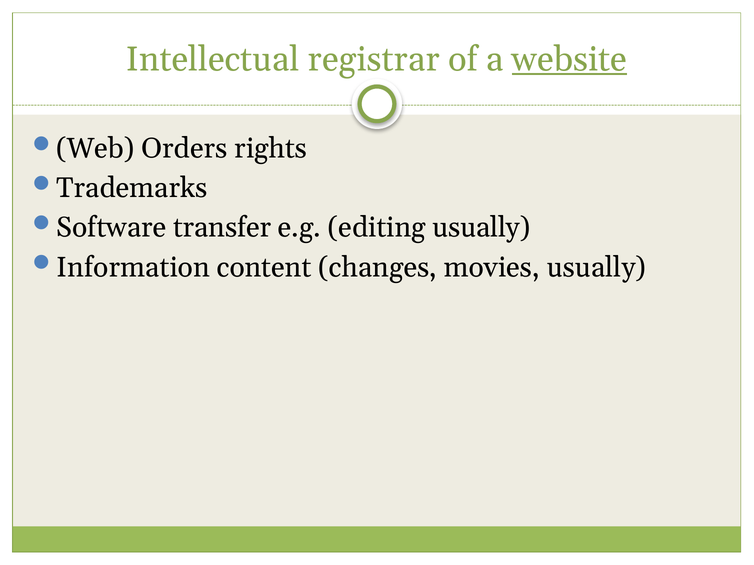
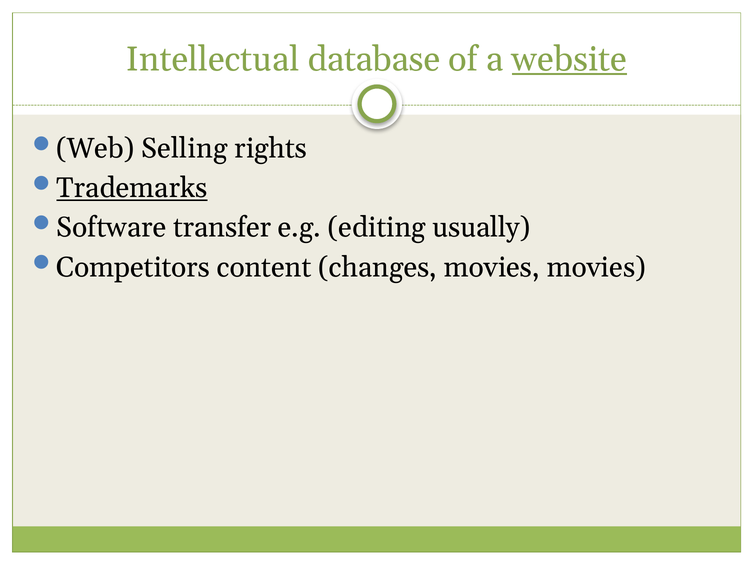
registrar: registrar -> database (374, 59)
Orders: Orders -> Selling (184, 149)
Trademarks underline: none -> present (132, 188)
Information: Information -> Competitors (133, 267)
movies usually: usually -> movies (596, 267)
